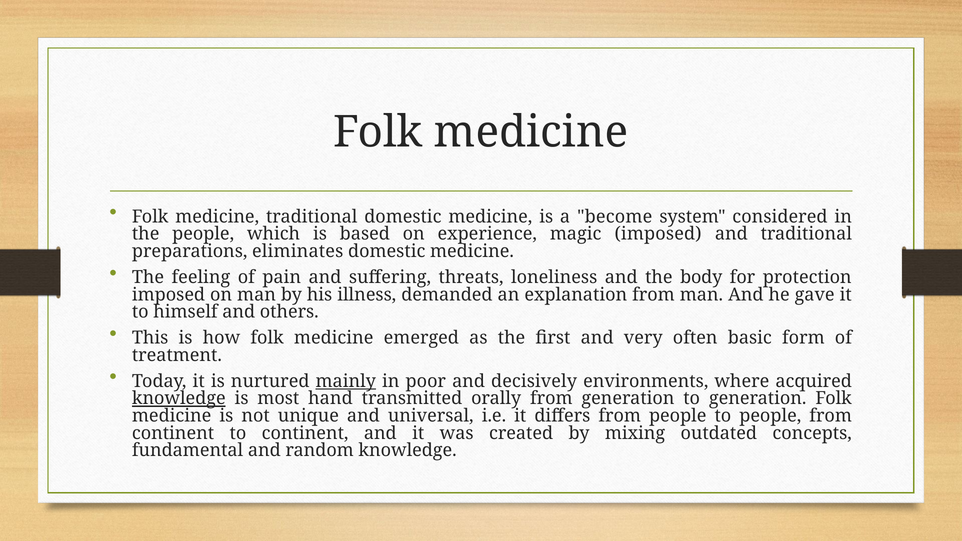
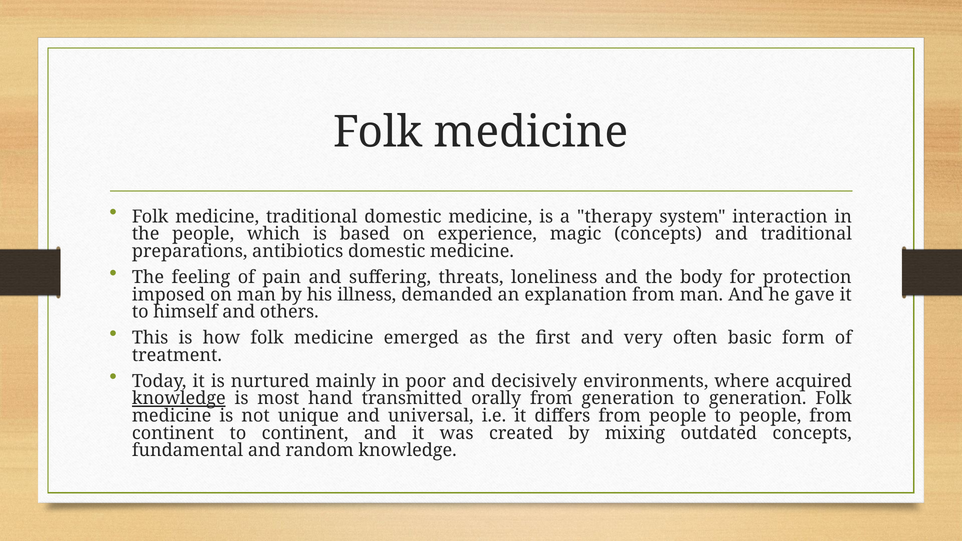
become: become -> therapy (615, 217)
considered: considered -> interaction (780, 217)
magic imposed: imposed -> concepts (658, 234)
eliminates: eliminates -> antibiotics (298, 251)
mainly underline: present -> none (346, 381)
